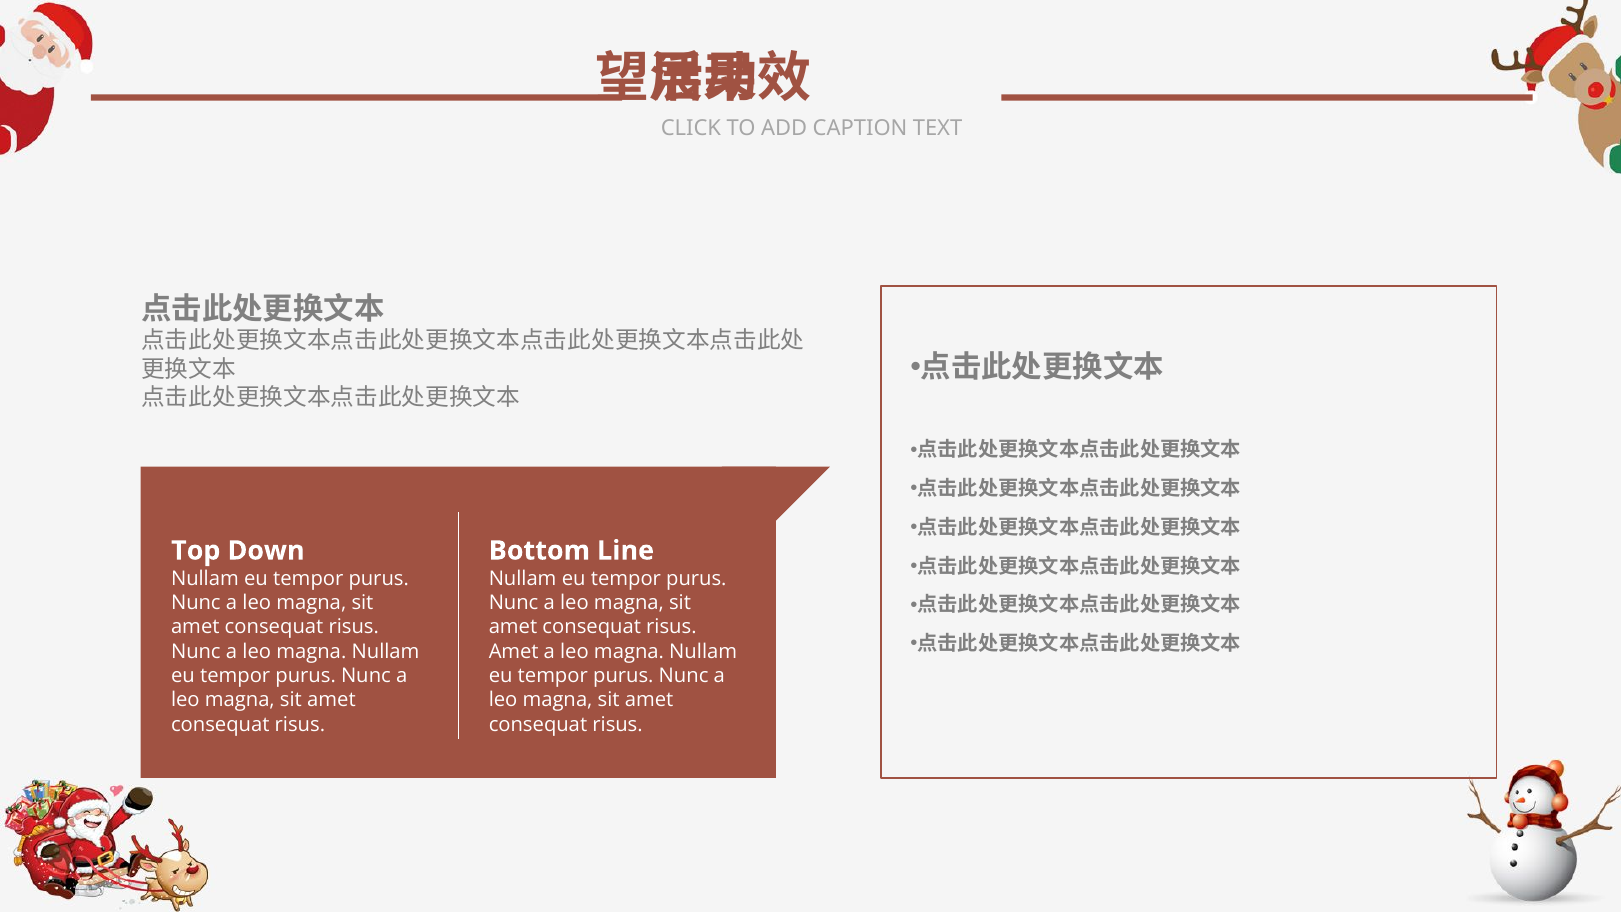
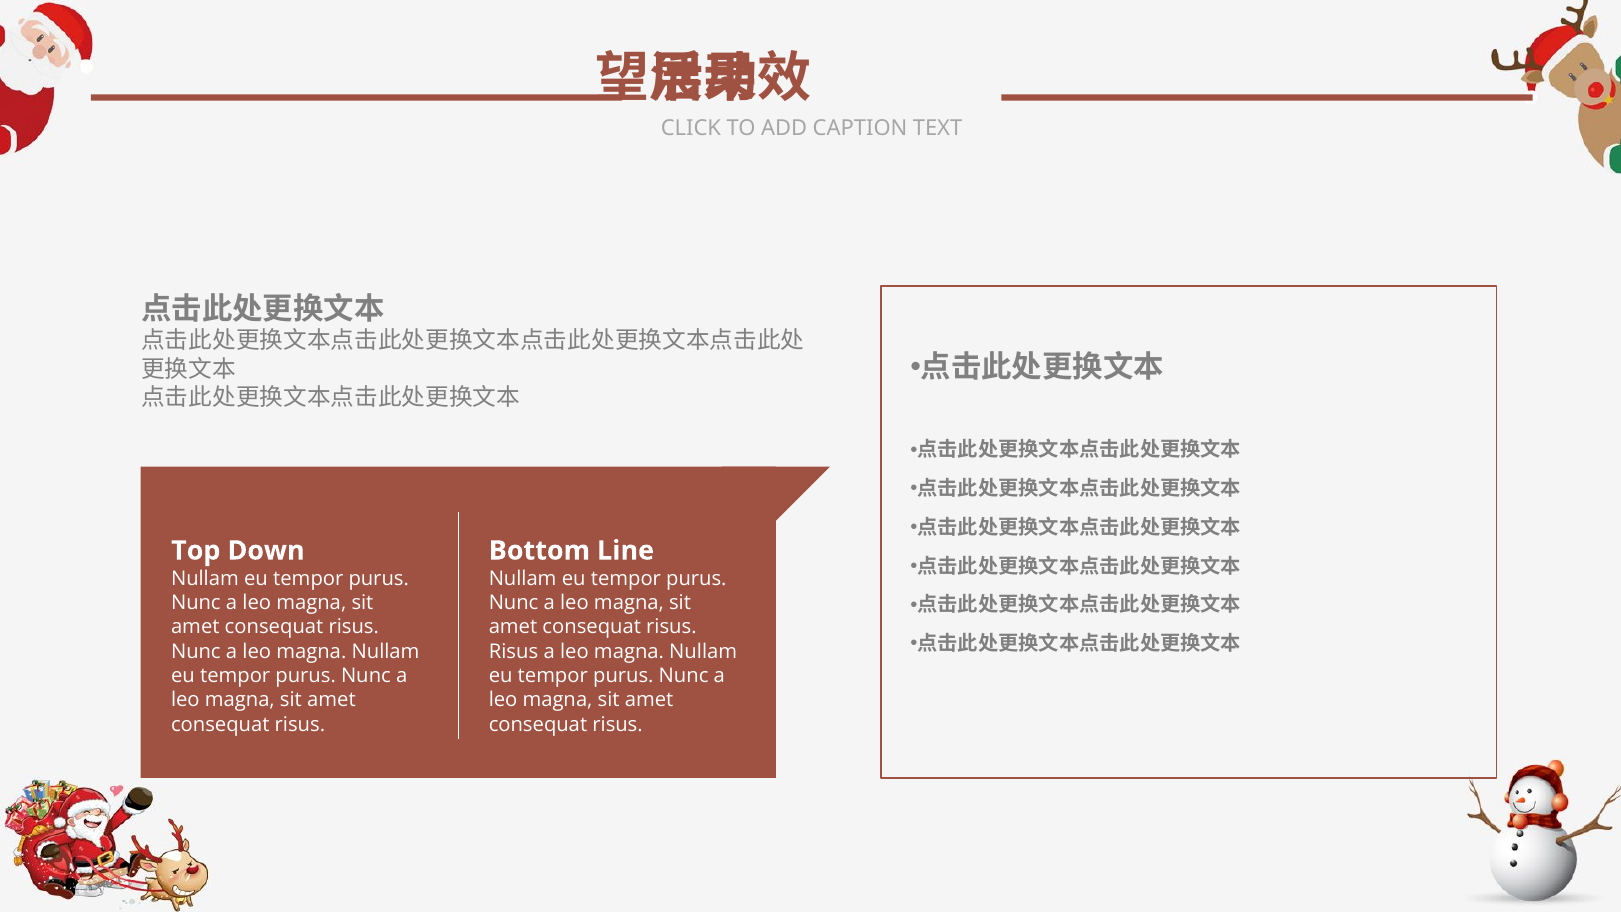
Amet: Amet -> Risus (514, 652)
